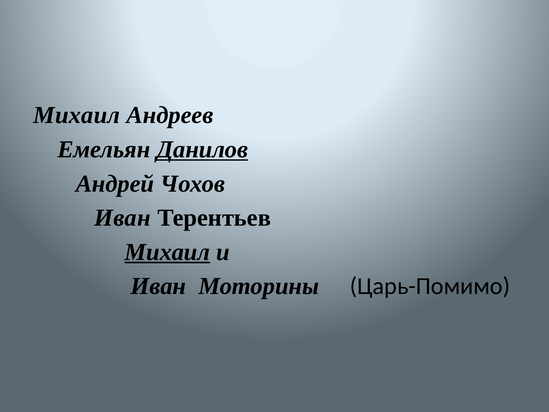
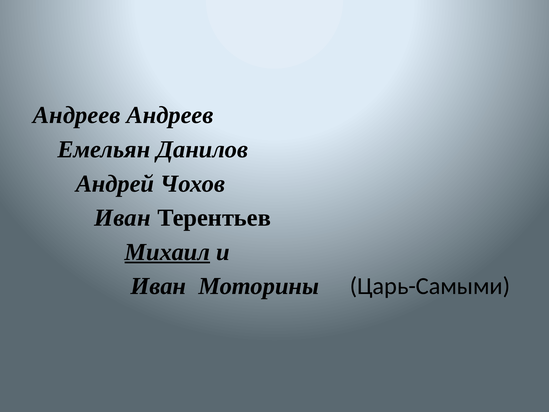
Михаил: Михаил -> Андреев (77, 115)
Данилов underline: present -> none (202, 149)
Царь-Помимо: Царь-Помимо -> Царь-Самыми (430, 286)
